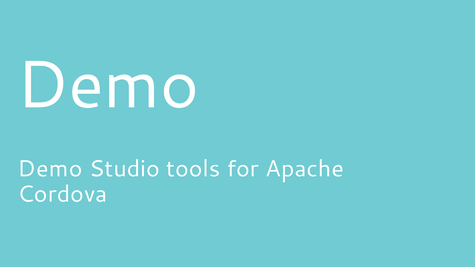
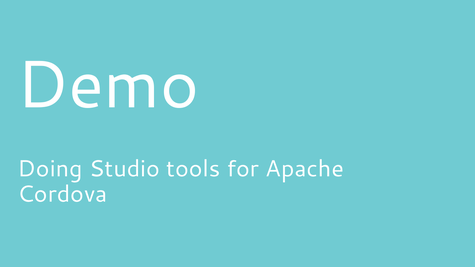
Demo: Demo -> Doing (50, 169)
